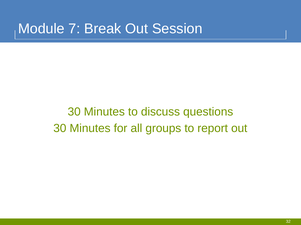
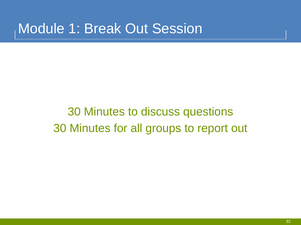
7: 7 -> 1 (74, 29)
